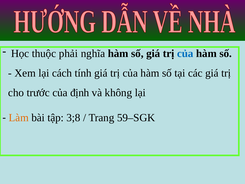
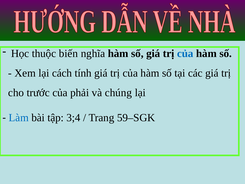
phải: phải -> biến (68, 53)
định: định -> phải (80, 93)
không: không -> chúng (118, 93)
Làm colour: orange -> blue (19, 118)
3;8: 3;8 -> 3;4 (73, 118)
